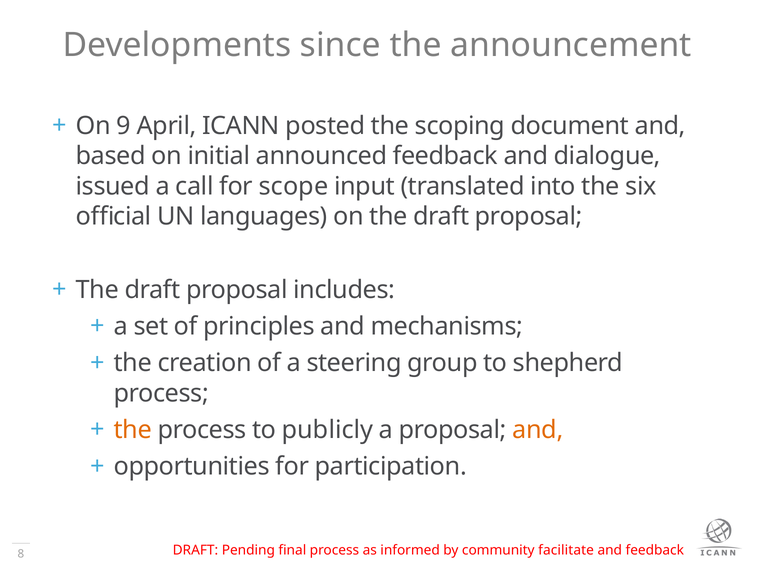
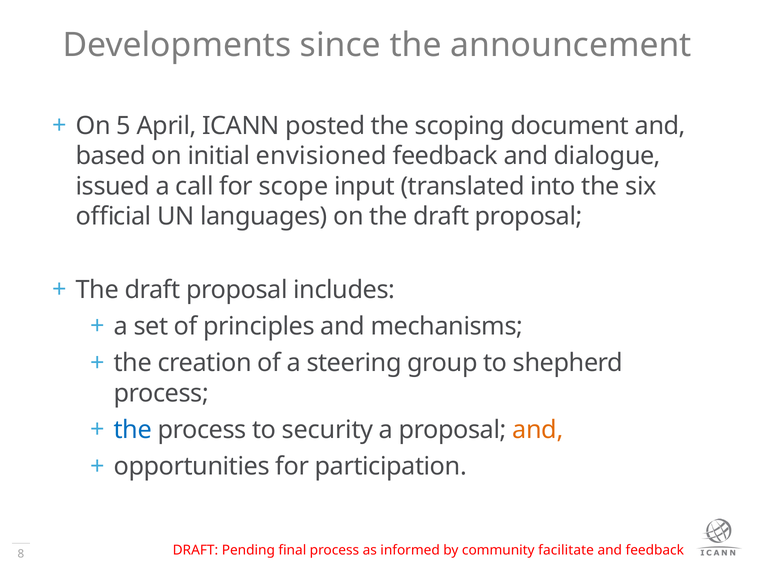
9: 9 -> 5 (124, 126)
announced: announced -> envisioned (321, 156)
the colour: orange -> blue (133, 430)
publicly: publicly -> security (328, 430)
